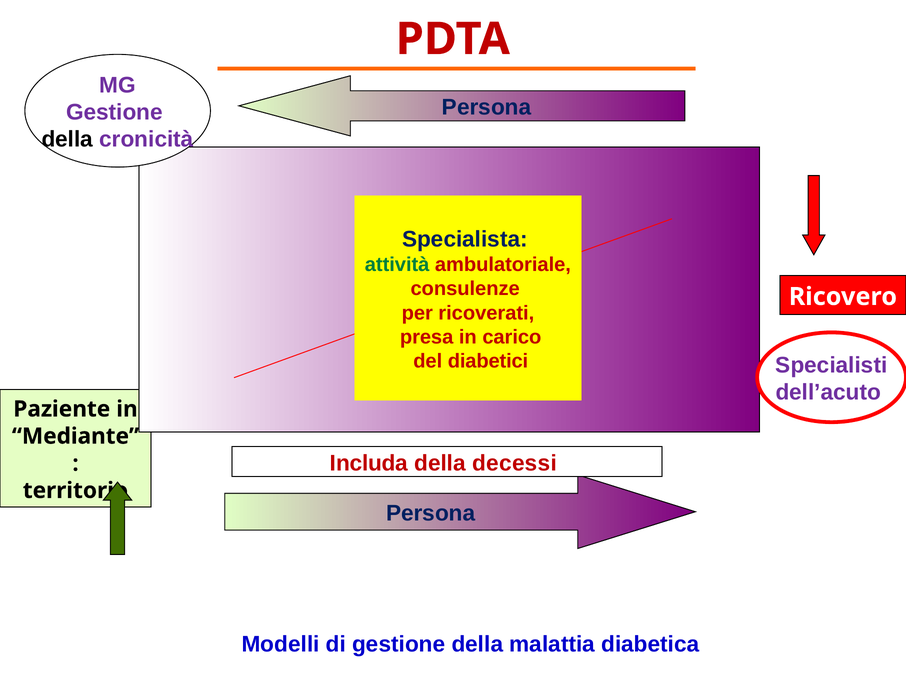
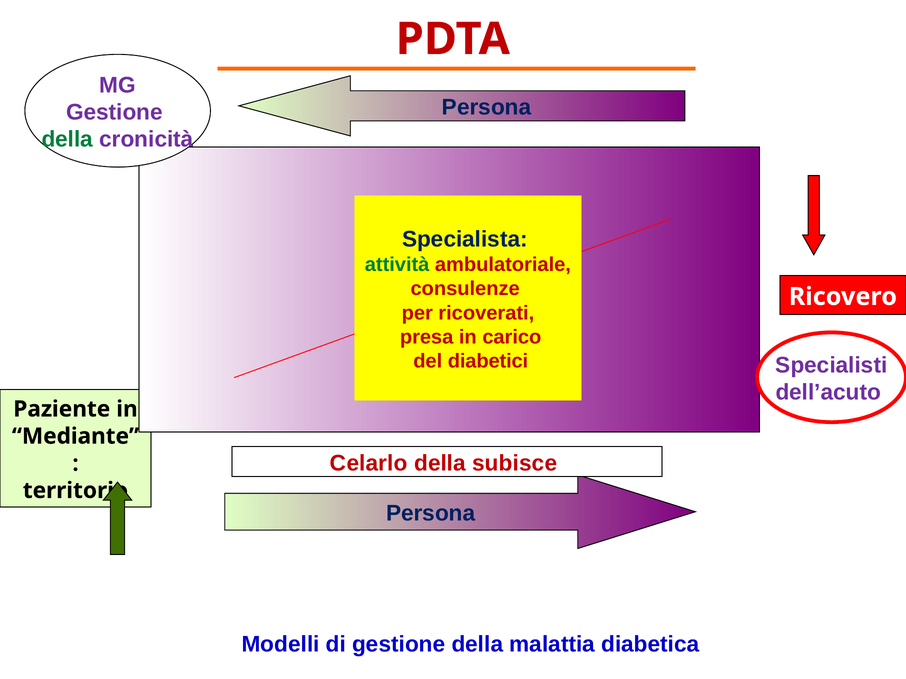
della colour: black -> green (67, 140)
Includa: Includa -> Celarlo (369, 463)
decessi: decessi -> subisce (515, 463)
